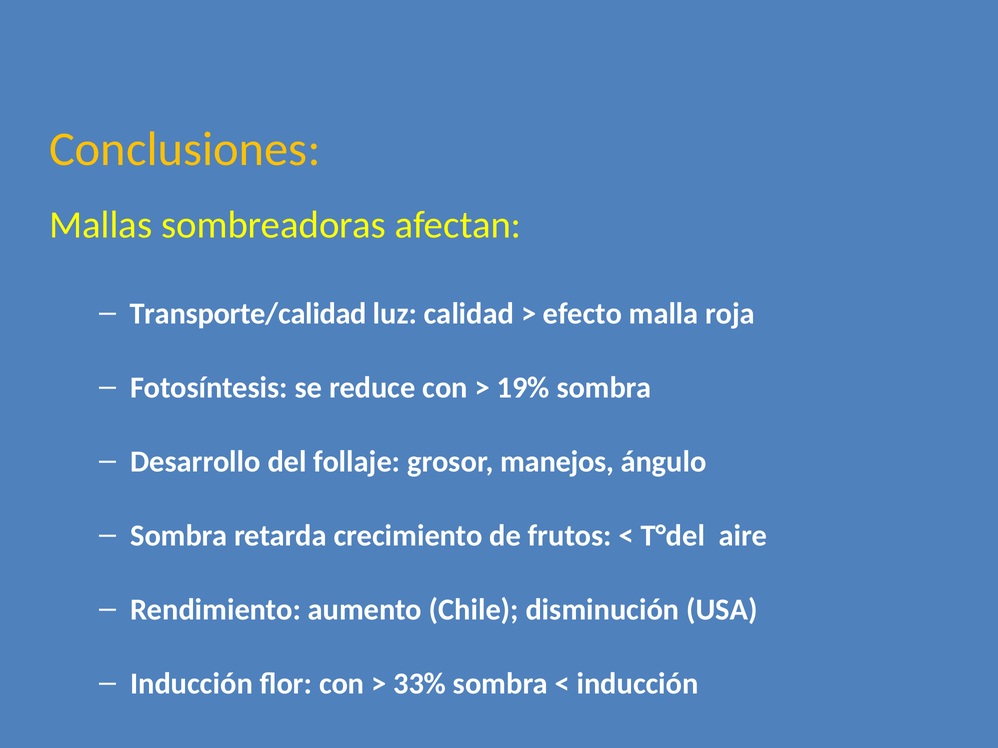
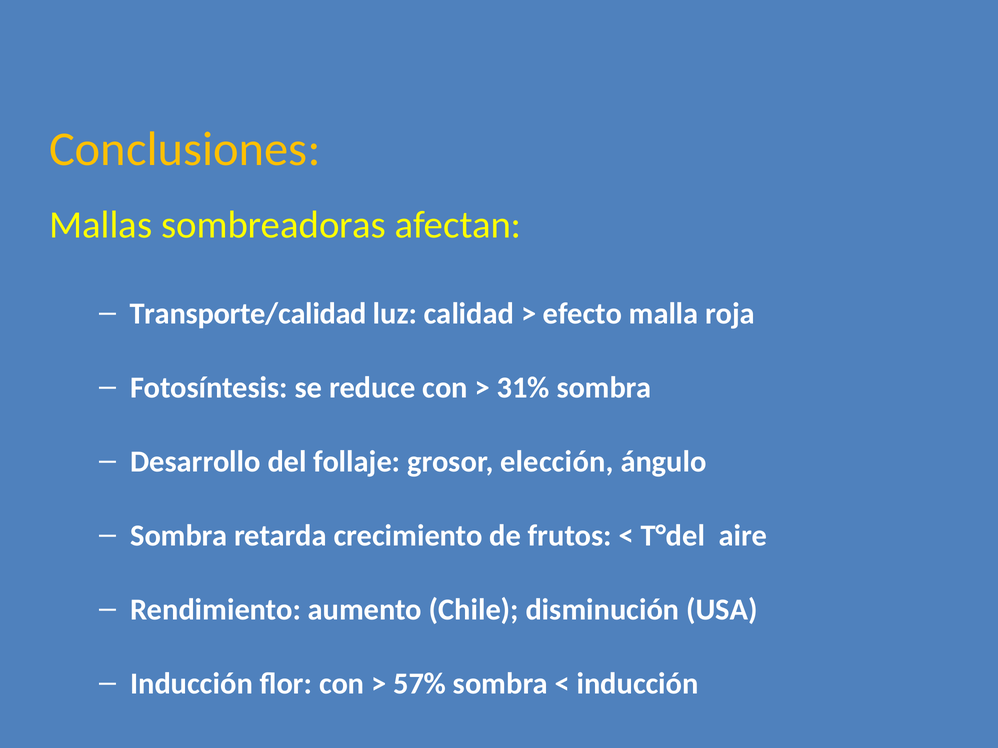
19%: 19% -> 31% (523, 388)
manejos: manejos -> elección (557, 462)
33%: 33% -> 57% (420, 684)
